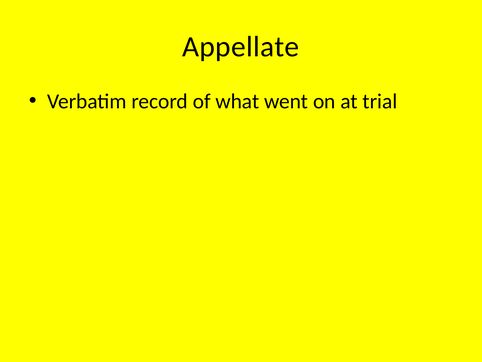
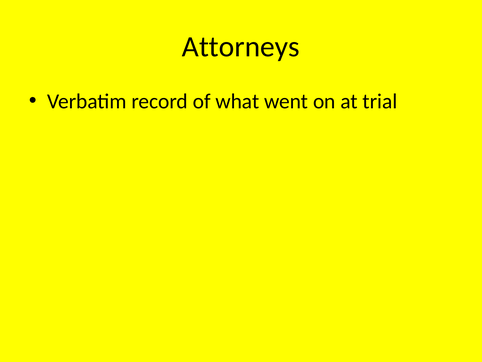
Appellate: Appellate -> Attorneys (241, 47)
